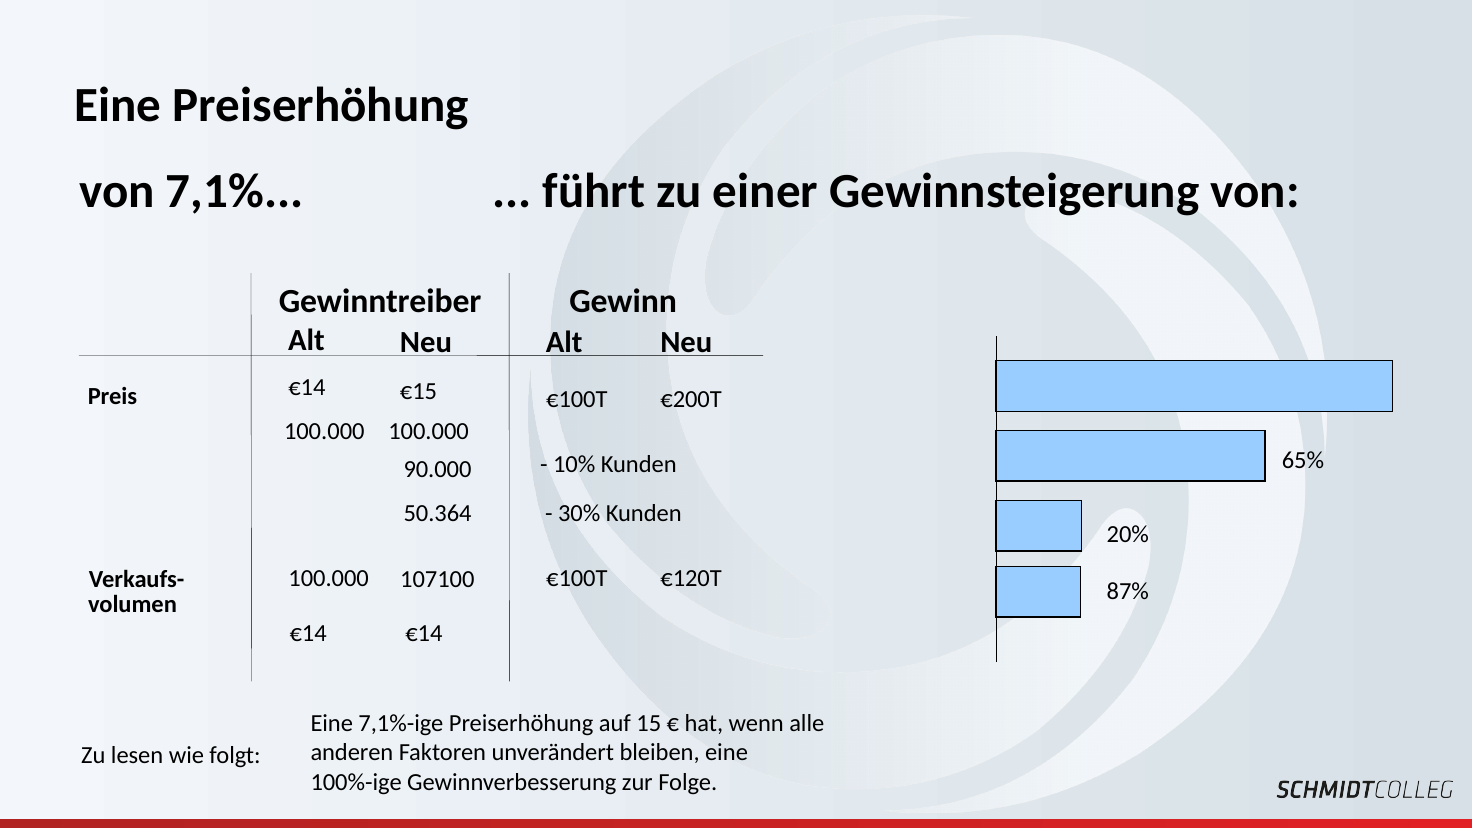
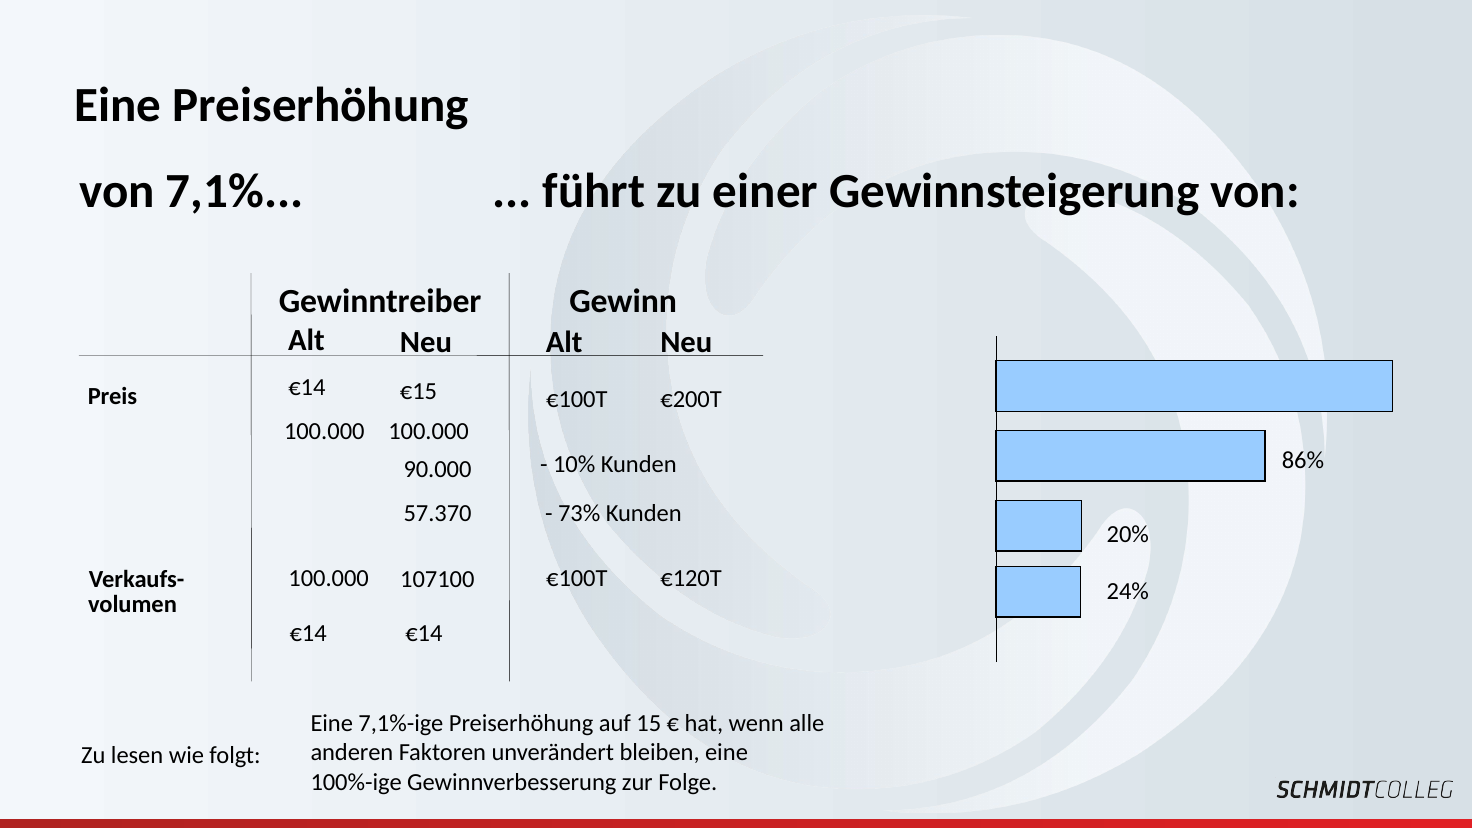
65%: 65% -> 86% (1303, 460)
50.364: 50.364 -> 57.370 (438, 513)
30%: 30% -> 73% (579, 513)
87%: 87% -> 24% (1128, 591)
